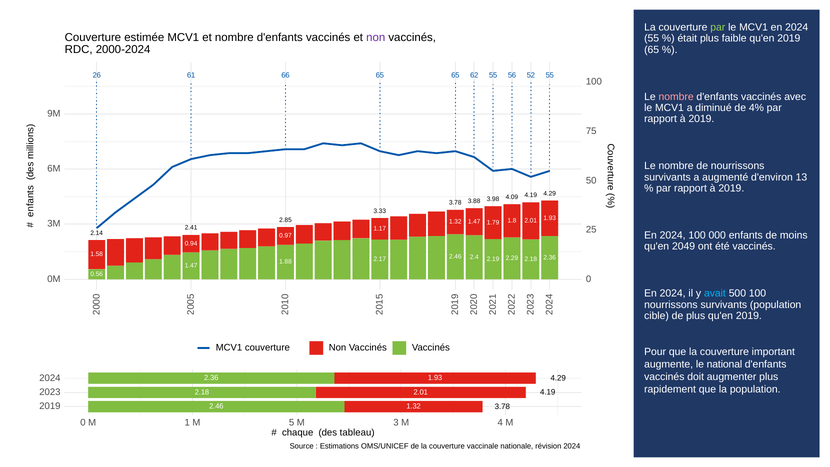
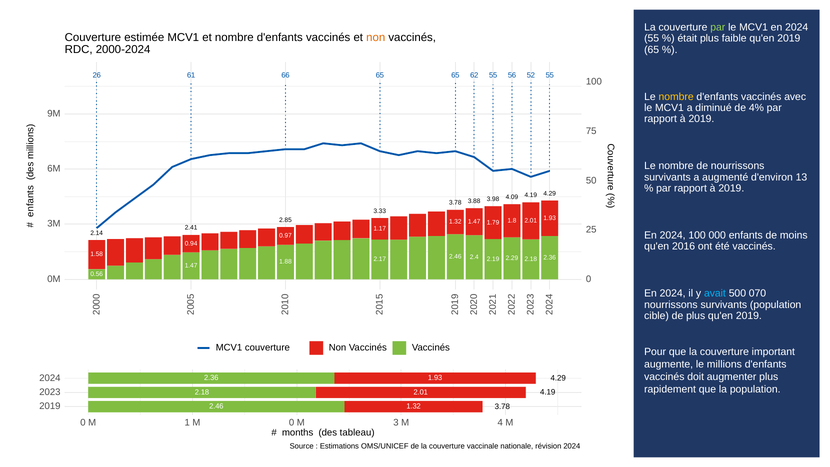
non colour: purple -> orange (376, 37)
nombre colour: pink -> yellow (676, 97)
2049: 2049 -> 2016 (684, 246)
500 100: 100 -> 070 (757, 293)
national: national -> millions (724, 364)
M 5: 5 -> 0 (292, 422)
chaque: chaque -> months (298, 433)
